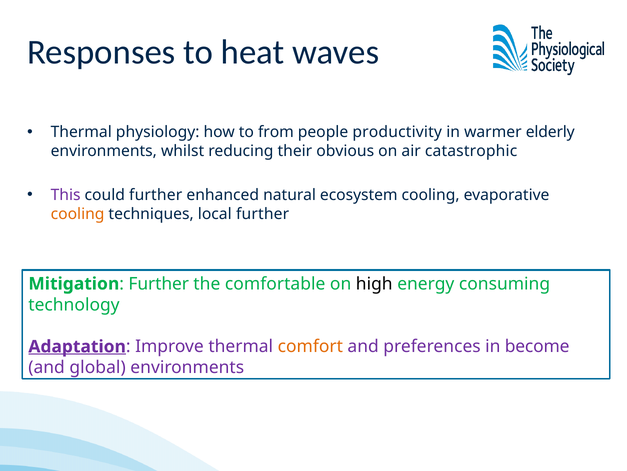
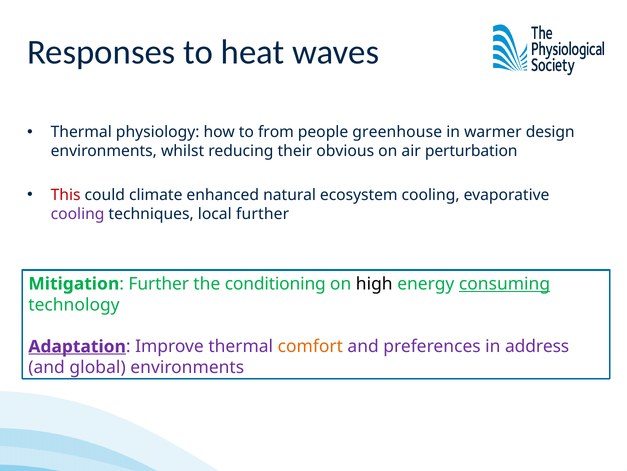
productivity: productivity -> greenhouse (397, 132)
elderly: elderly -> design (550, 132)
catastrophic: catastrophic -> perturbation (471, 151)
This colour: purple -> red (66, 195)
could further: further -> climate (156, 195)
cooling colour: orange -> purple (78, 214)
comfortable: comfortable -> conditioning (275, 283)
consuming underline: none -> present (505, 283)
become: become -> address (537, 346)
